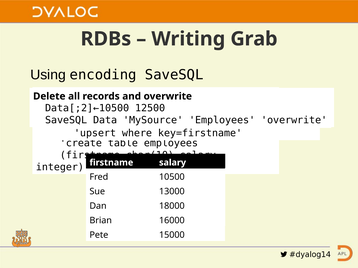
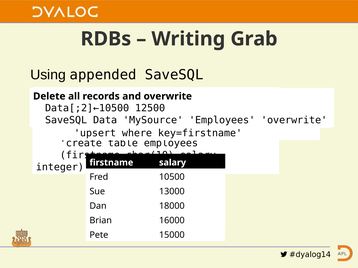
encoding: encoding -> appended (103, 75)
